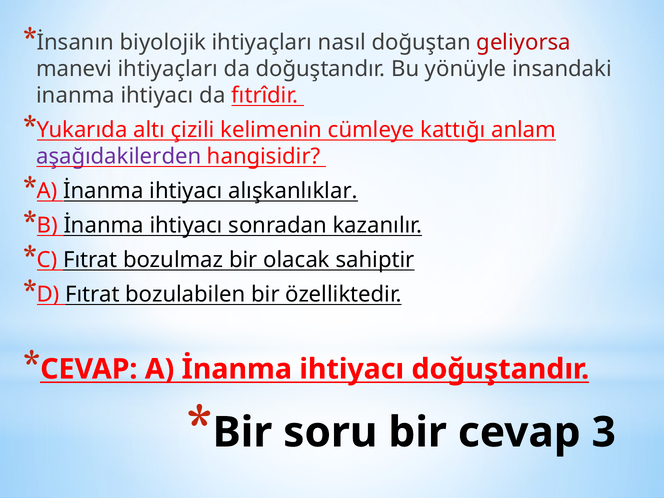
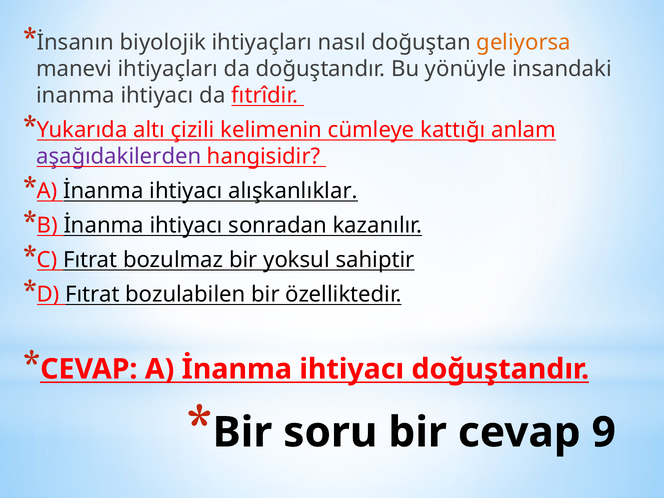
geliyorsa colour: red -> orange (524, 42)
olacak: olacak -> yoksul (297, 260)
3: 3 -> 9 (604, 432)
